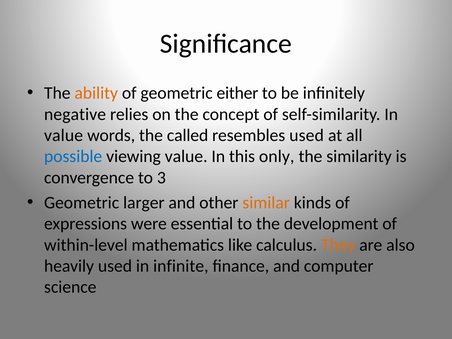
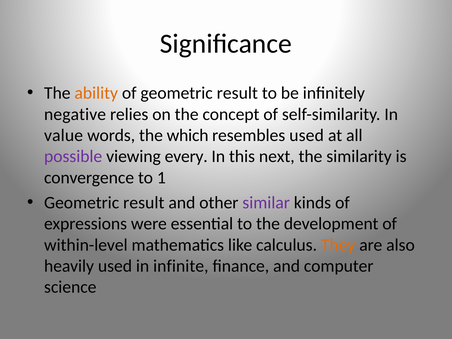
of geometric either: either -> result (237, 93)
called: called -> which (188, 135)
possible colour: blue -> purple (73, 156)
viewing value: value -> every (186, 156)
only: only -> next (277, 156)
3: 3 -> 1 (161, 178)
larger: larger -> result (144, 203)
similar colour: orange -> purple (266, 203)
